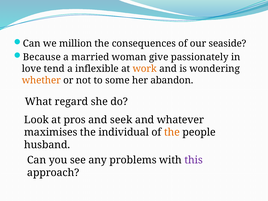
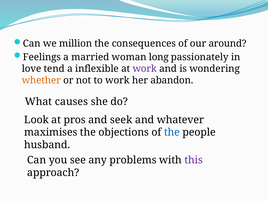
seaside: seaside -> around (228, 44)
Because: Because -> Feelings (42, 57)
give: give -> long (159, 57)
work colour: orange -> purple (145, 69)
to some: some -> work (117, 80)
regard: regard -> causes (71, 102)
individual: individual -> objections (124, 132)
the colour: orange -> blue (172, 132)
